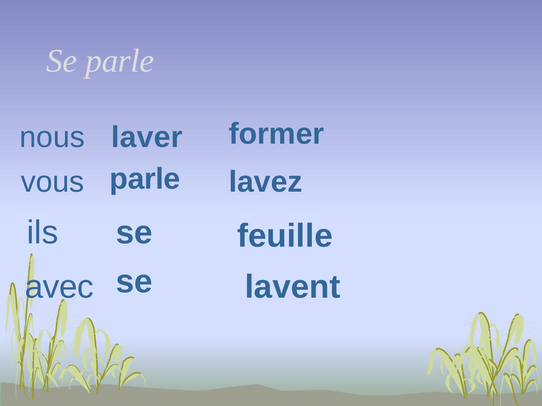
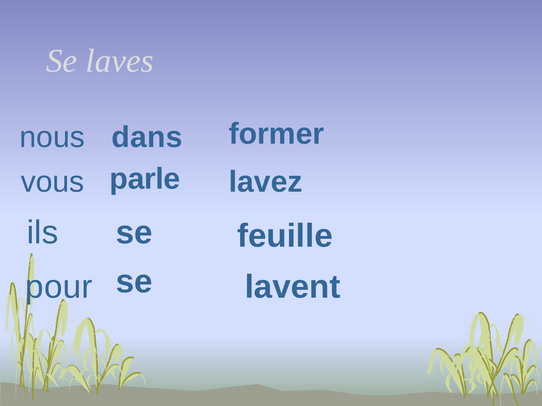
Se parle: parle -> laves (120, 61)
laver: laver -> dans (147, 137)
avec: avec -> pour (59, 287)
